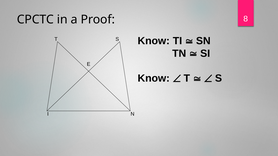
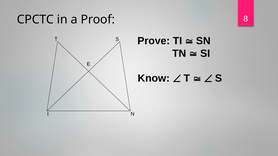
Know: Know -> Prove (154, 41)
